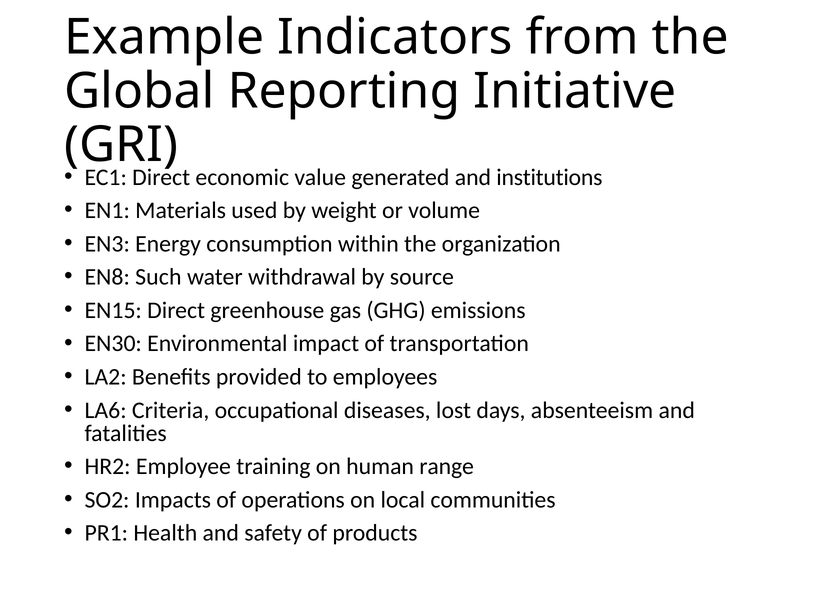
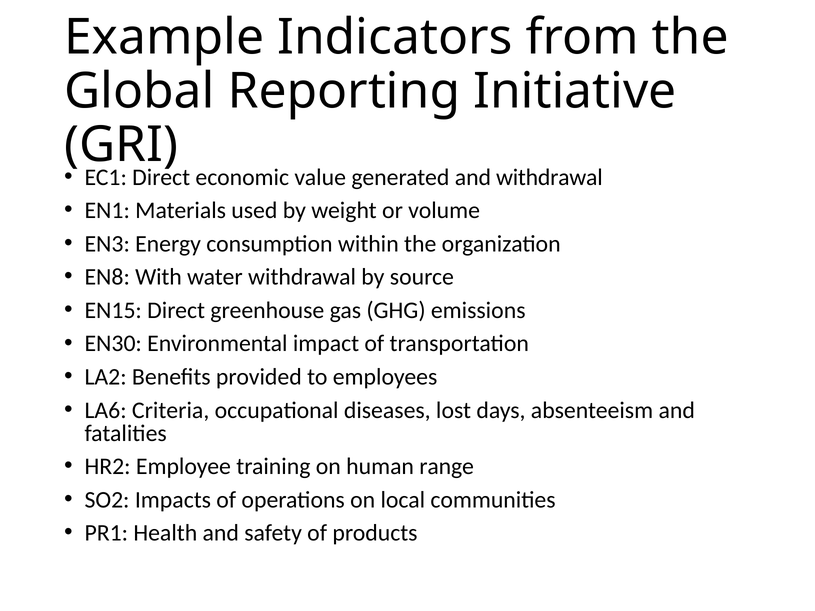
and institutions: institutions -> withdrawal (549, 177)
Such: Such -> With (158, 277)
